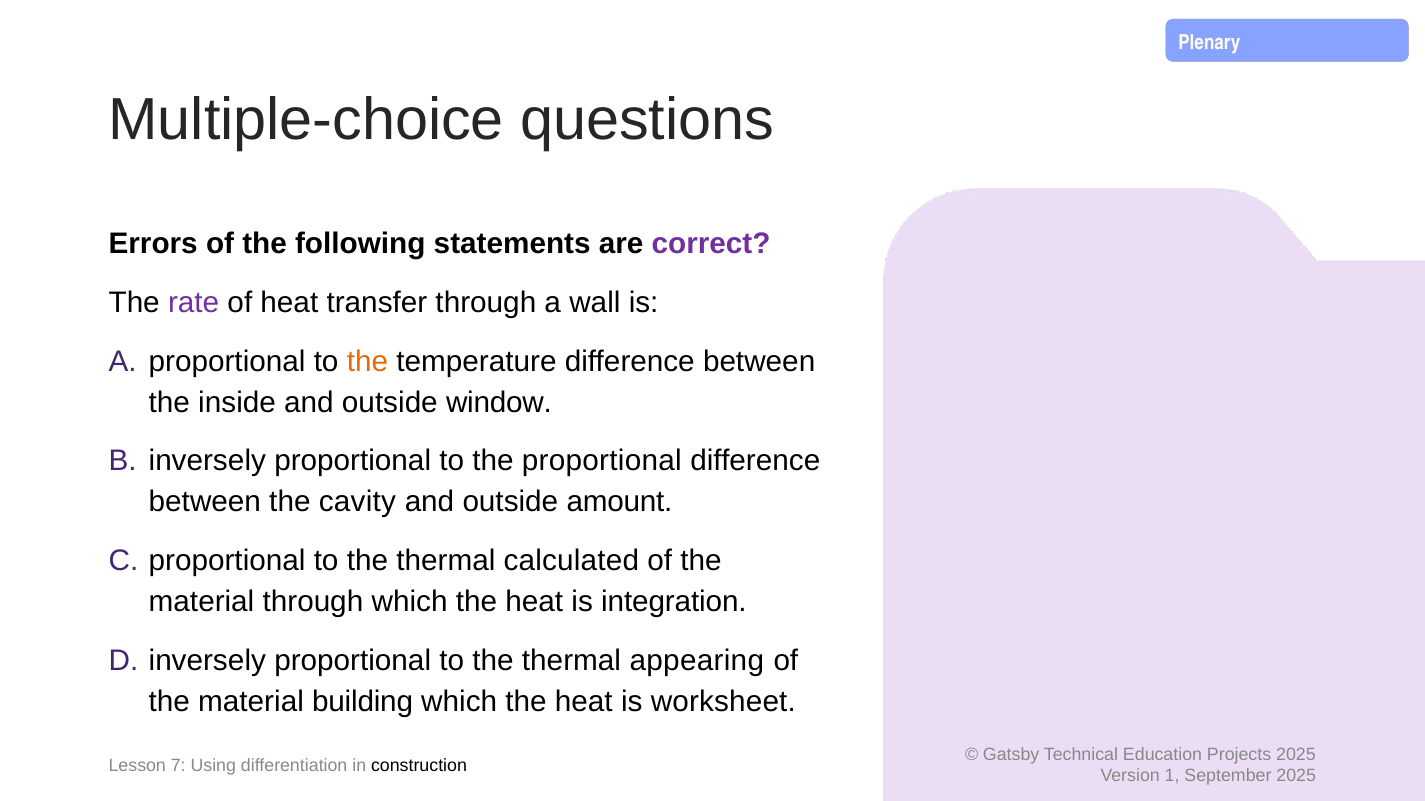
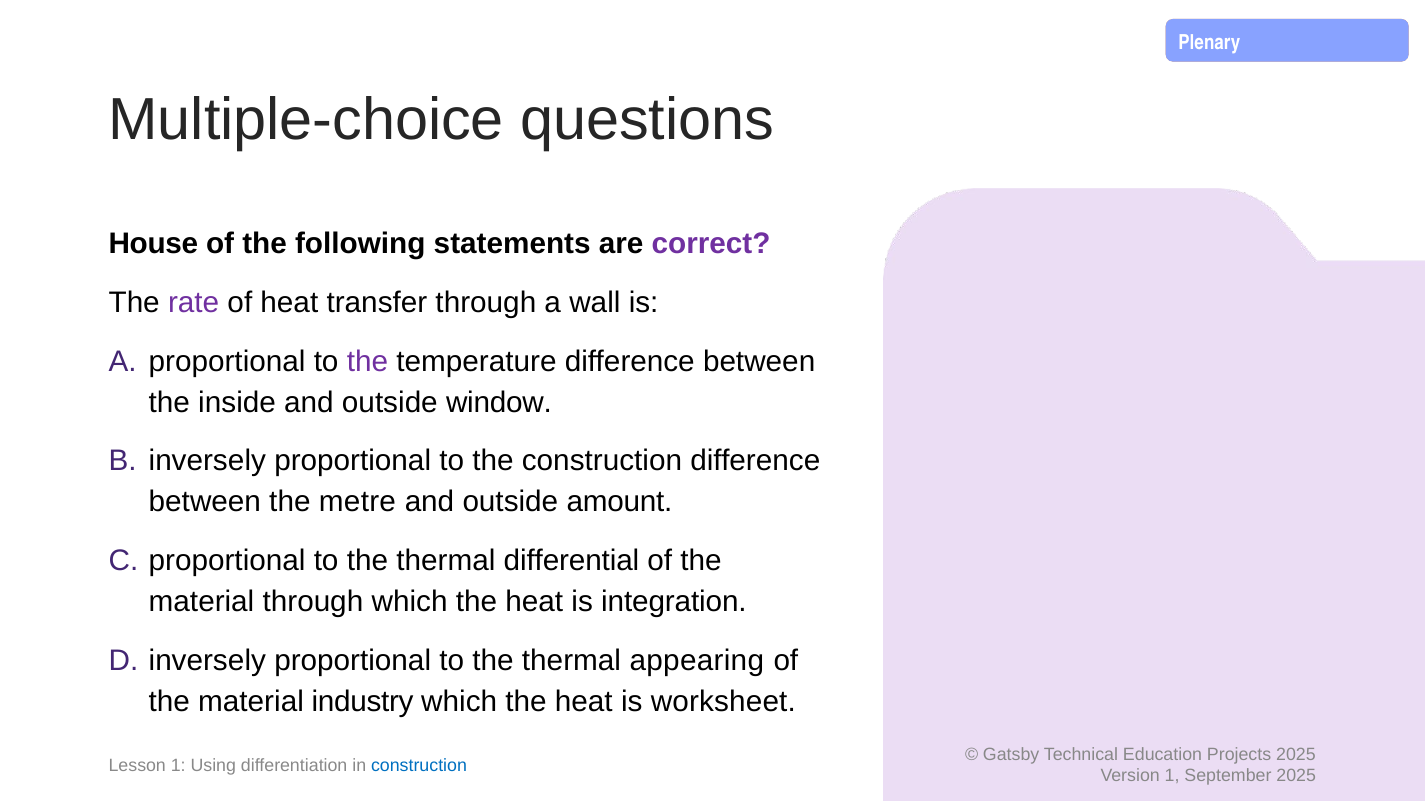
Errors: Errors -> House (153, 244)
the colour: orange -> purple (368, 362)
the proportional: proportional -> construction (602, 461)
cavity: cavity -> metre (357, 502)
calculated: calculated -> differential (571, 561)
building: building -> industry (363, 702)
Lesson 7: 7 -> 1 (178, 766)
construction colour: black -> blue (419, 766)
